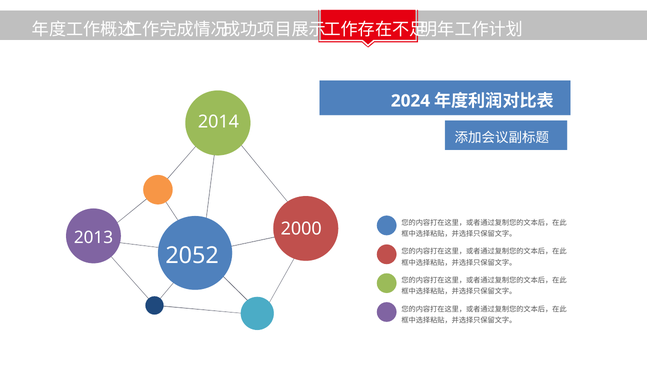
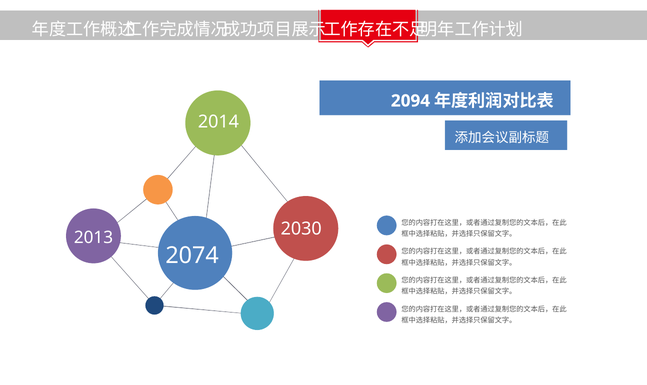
2024: 2024 -> 2094 (410, 101)
2000: 2000 -> 2030 (301, 229)
2052: 2052 -> 2074 (192, 255)
